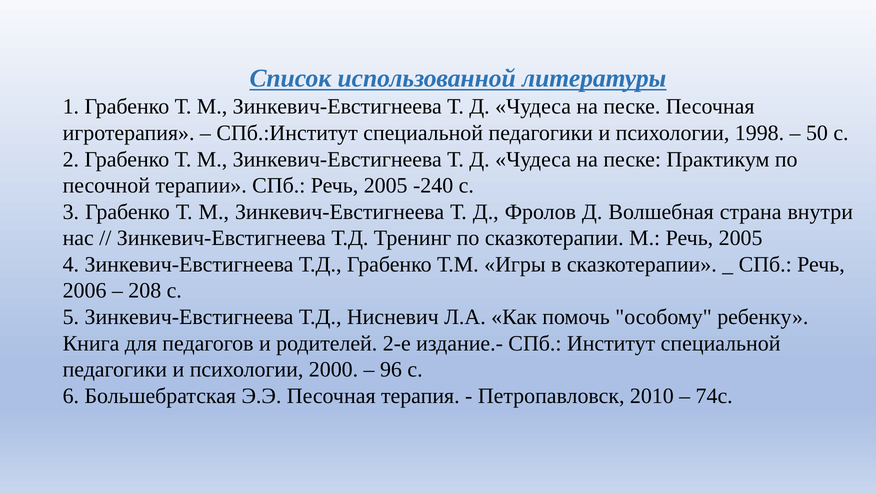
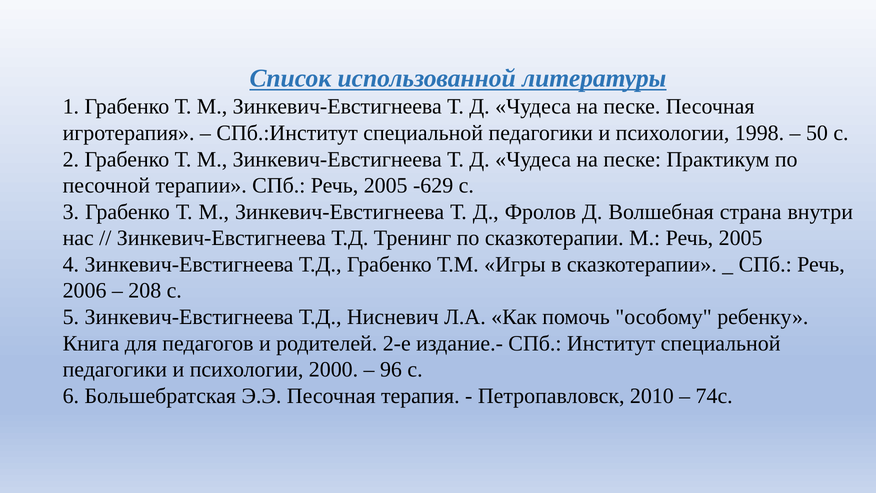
-240: -240 -> -629 (433, 185)
